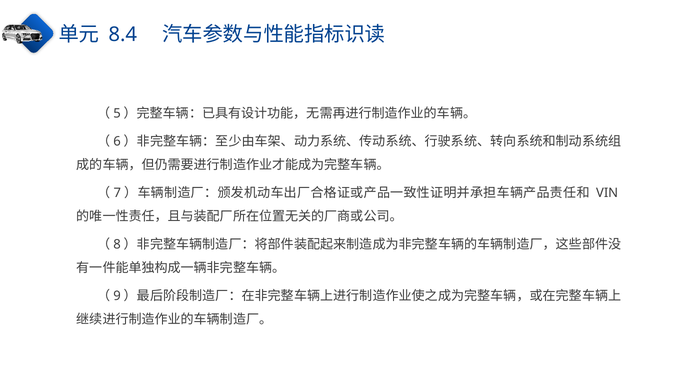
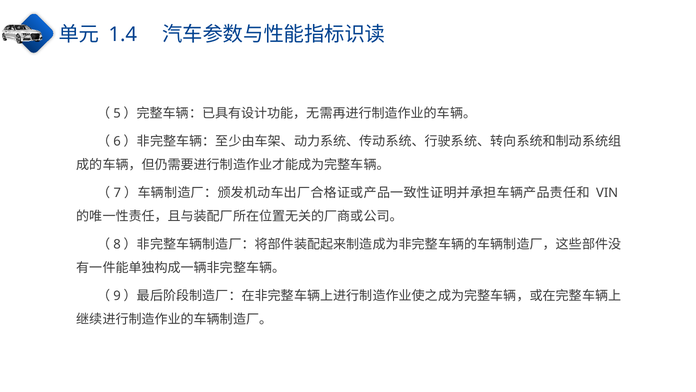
8.4: 8.4 -> 1.4 (123, 35)
